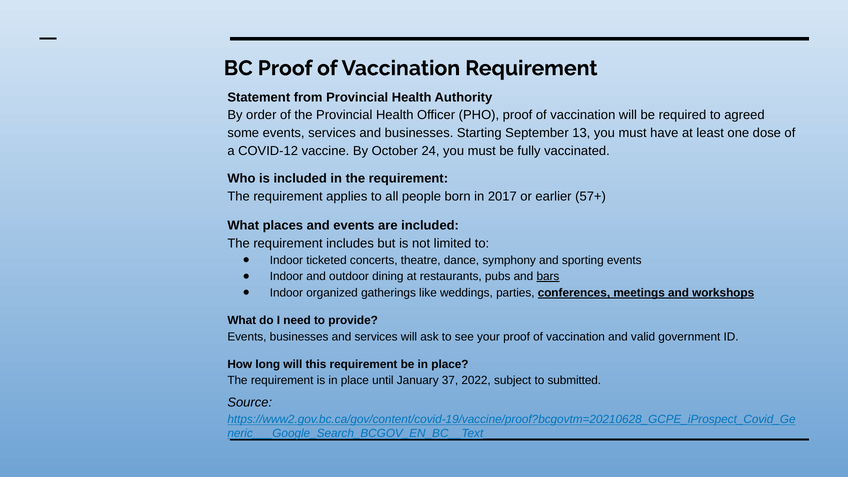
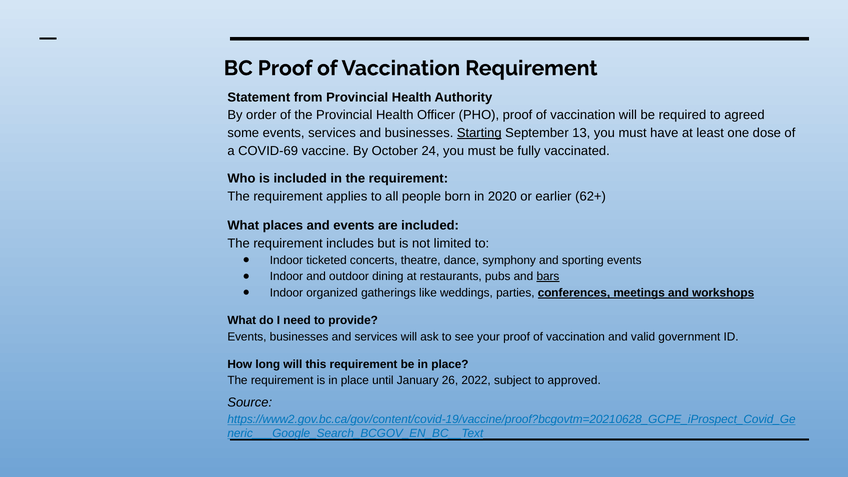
Starting underline: none -> present (479, 133)
COVID-12: COVID-12 -> COVID-69 (268, 151)
2017: 2017 -> 2020 (502, 196)
57+: 57+ -> 62+ (591, 196)
37: 37 -> 26 (450, 381)
submitted: submitted -> approved (574, 381)
